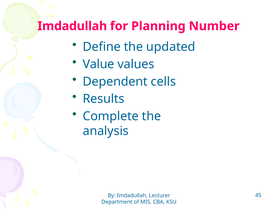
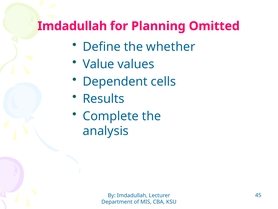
Number: Number -> Omitted (214, 26)
updated: updated -> whether (171, 47)
